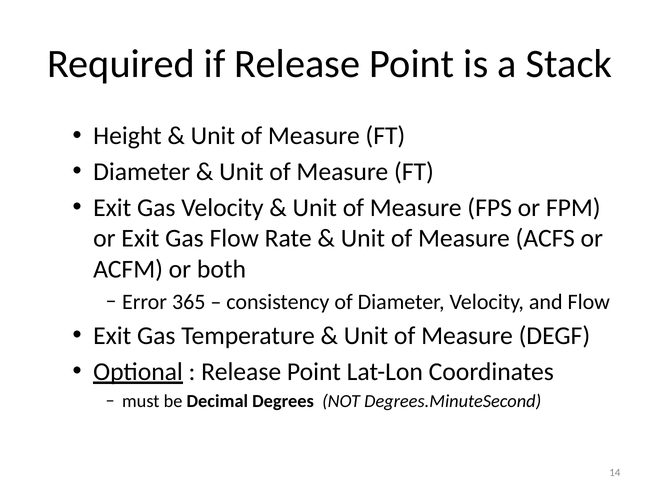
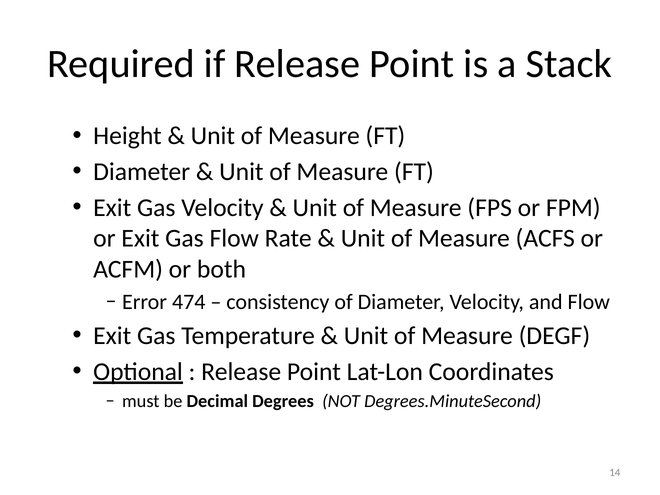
365: 365 -> 474 (189, 302)
